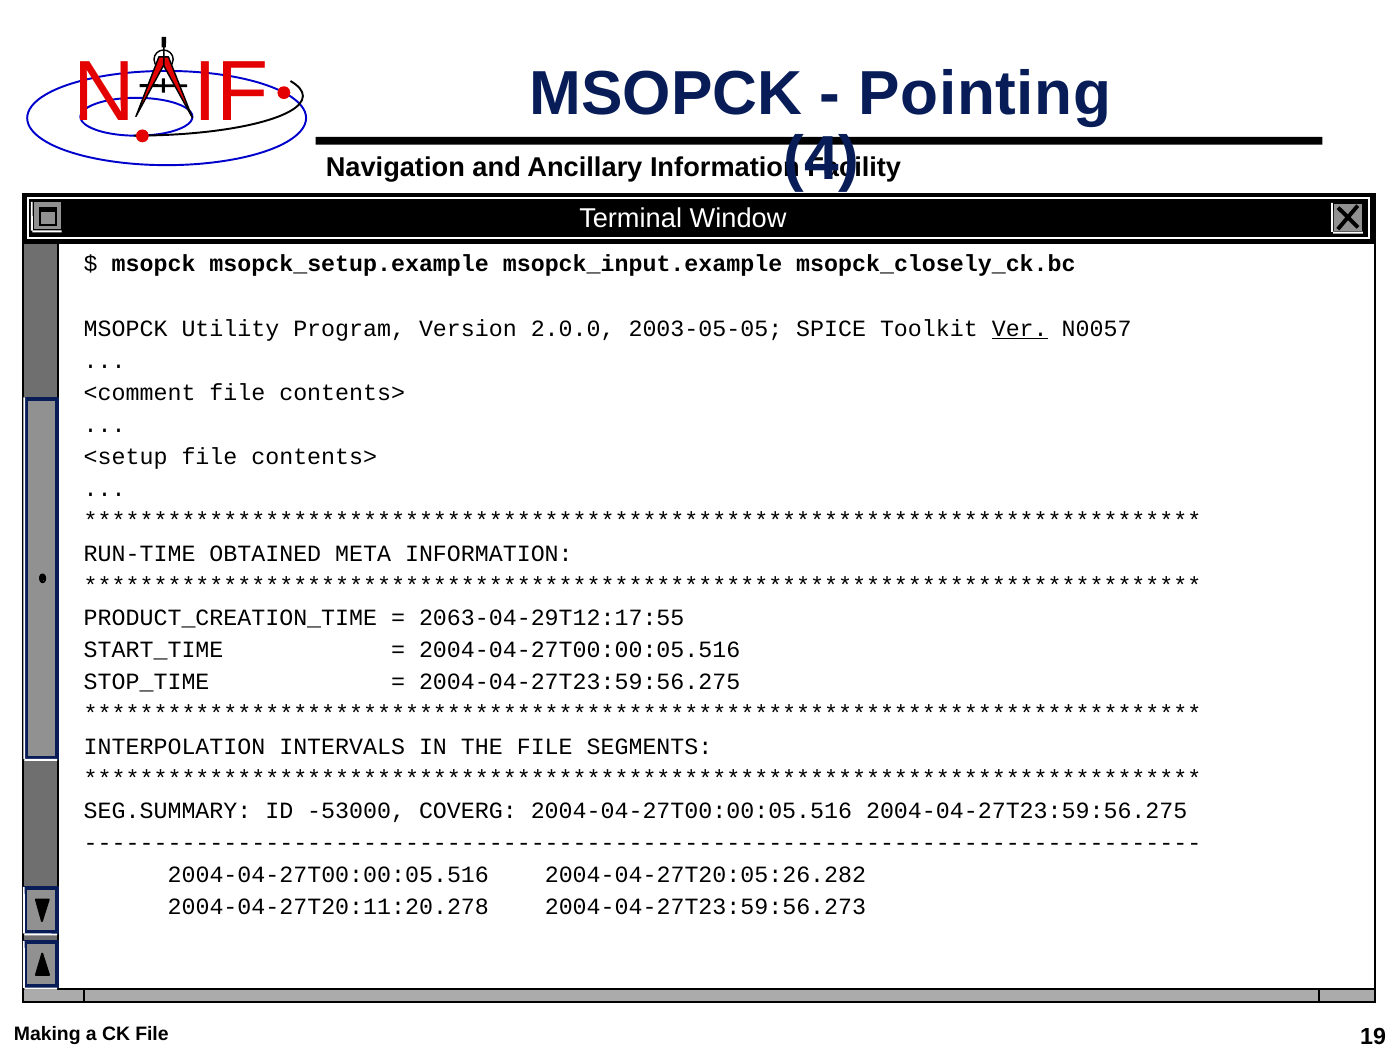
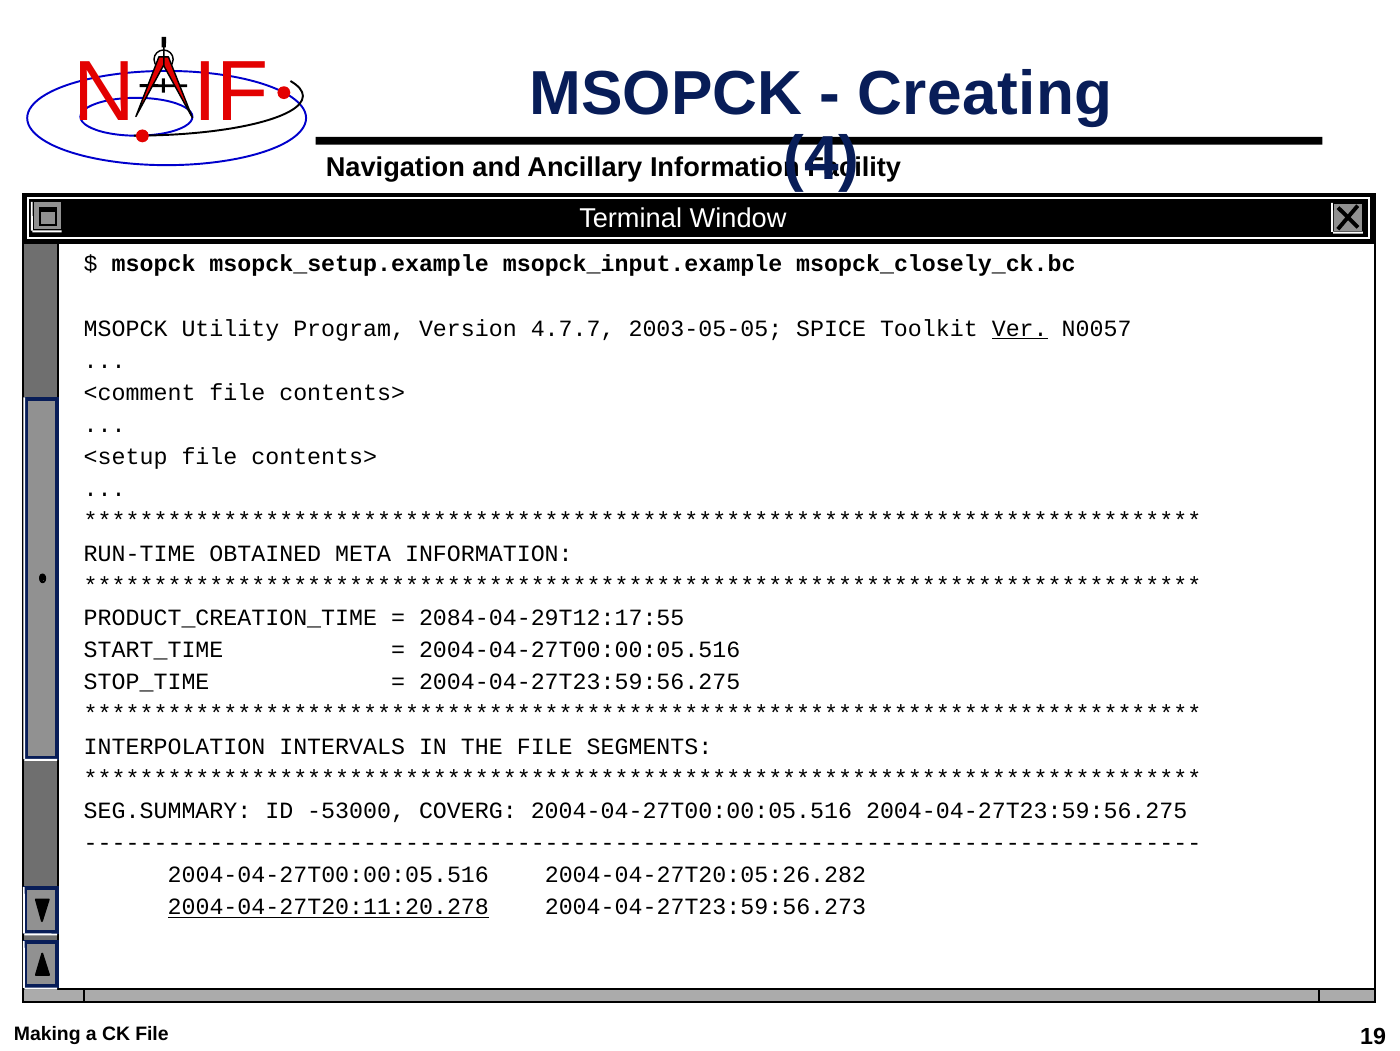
Pointing: Pointing -> Creating (985, 94)
2.0.0: 2.0.0 -> 4.7.7 (573, 328)
2063-04-29T12:17:55: 2063-04-29T12:17:55 -> 2084-04-29T12:17:55 (552, 617)
2004-04-27T20:11:20.278 underline: none -> present (328, 907)
